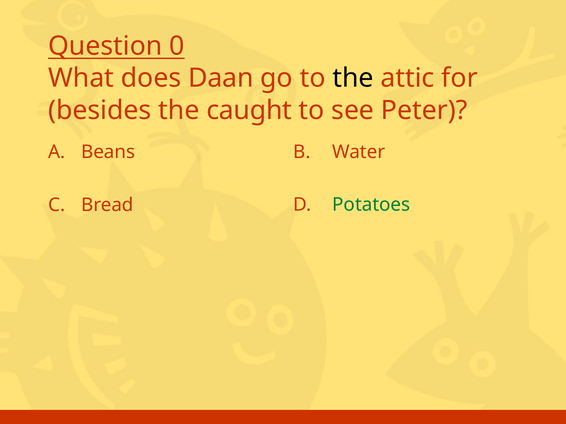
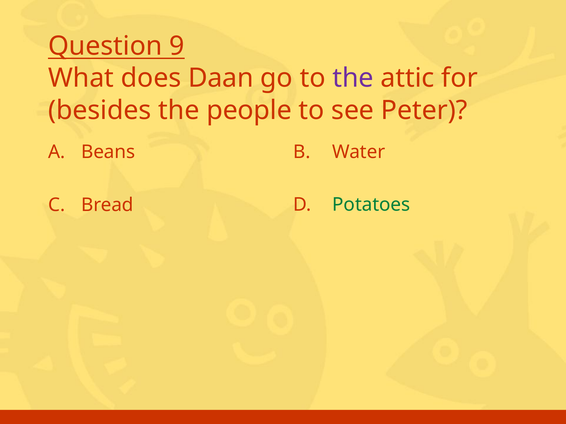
0: 0 -> 9 (177, 46)
the colour: black -> purple (353, 78)
caught: caught -> people (249, 110)
